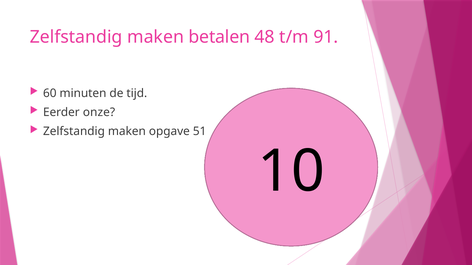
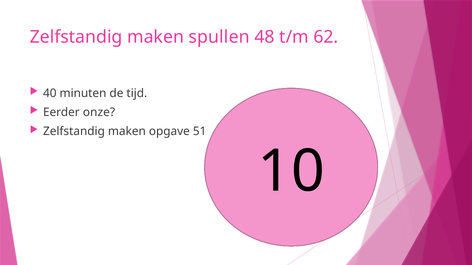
betalen: betalen -> spullen (219, 37)
91: 91 -> 62 (326, 37)
60: 60 -> 40 (50, 93)
